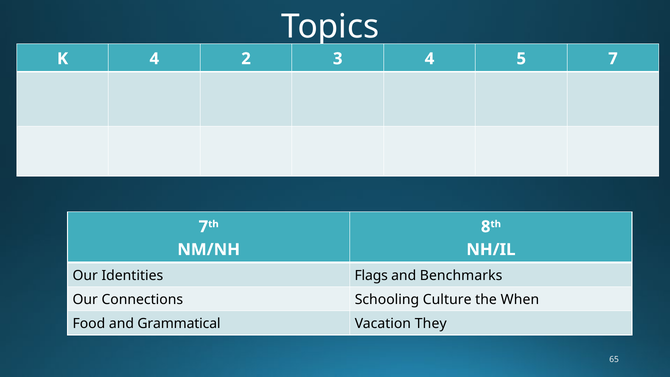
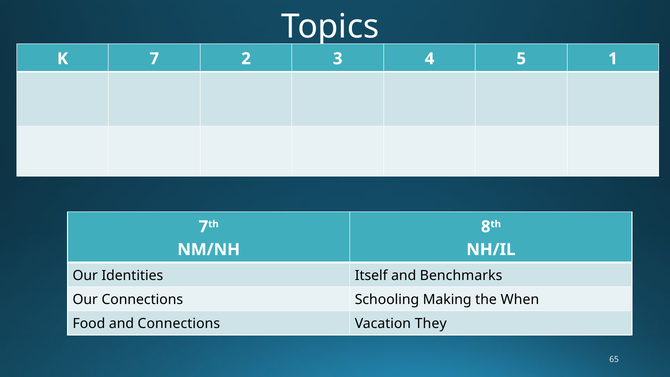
K 4: 4 -> 7 (154, 59)
5 7: 7 -> 1 (613, 59)
Flags: Flags -> Itself (371, 275)
Culture: Culture -> Making (447, 300)
and Grammatical: Grammatical -> Connections (179, 324)
